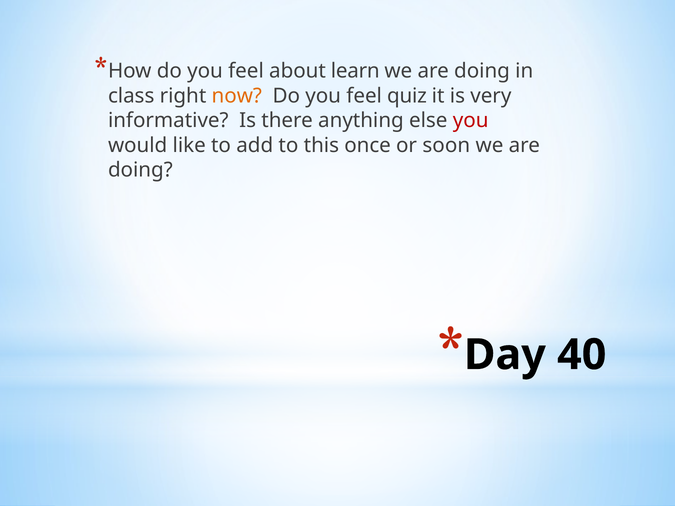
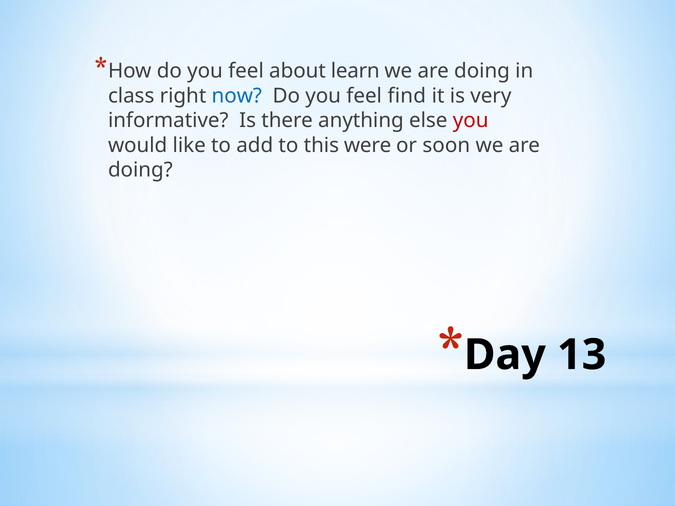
now colour: orange -> blue (237, 96)
quiz: quiz -> find (407, 96)
once: once -> were (368, 145)
40: 40 -> 13 (582, 355)
